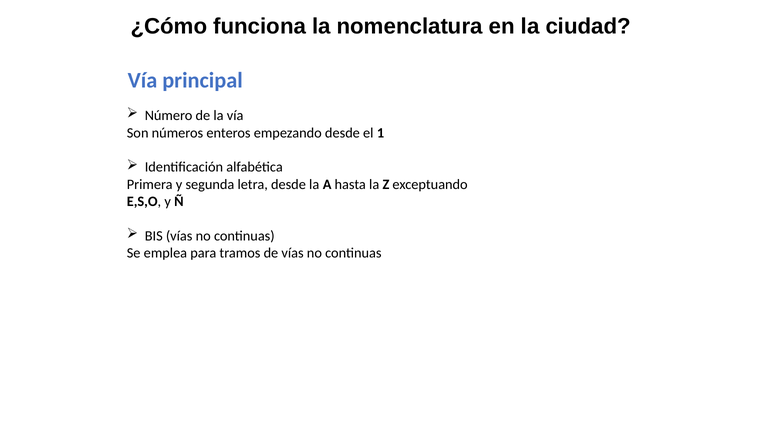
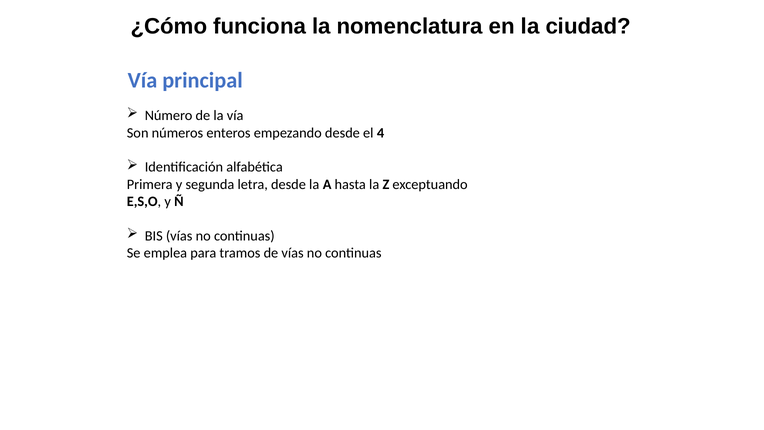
1: 1 -> 4 (381, 133)
